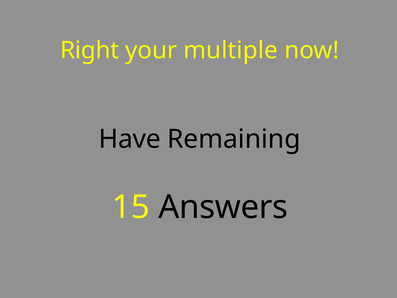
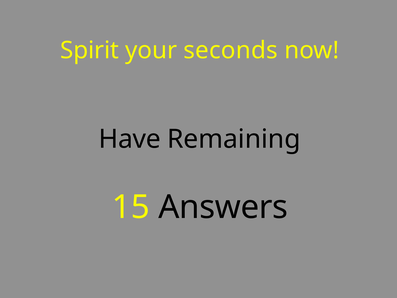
Right: Right -> Spirit (90, 50)
multiple: multiple -> seconds (231, 50)
